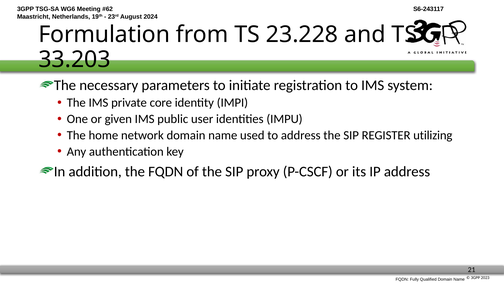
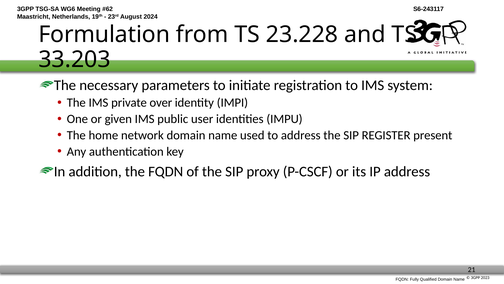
core: core -> over (161, 103)
utilizing: utilizing -> present (433, 135)
